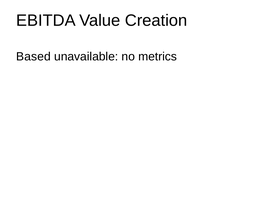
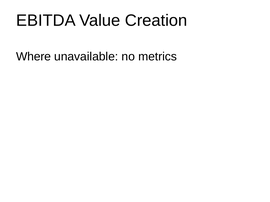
Based: Based -> Where (34, 57)
